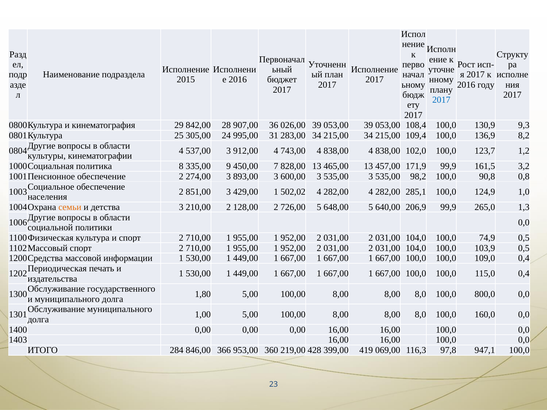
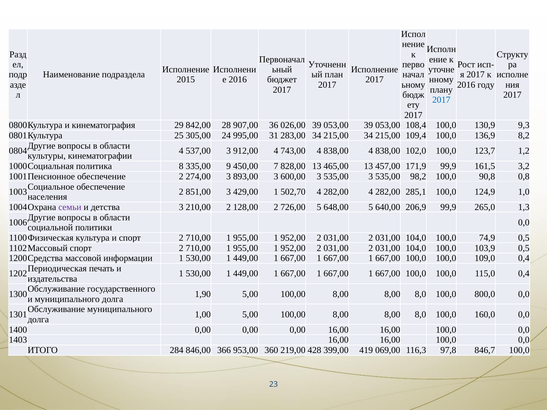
502,02: 502,02 -> 502,70 (293, 192)
семьи colour: orange -> purple (70, 207)
1,80: 1,80 -> 1,90 (203, 294)
947,1: 947,1 -> 846,7 (485, 350)
